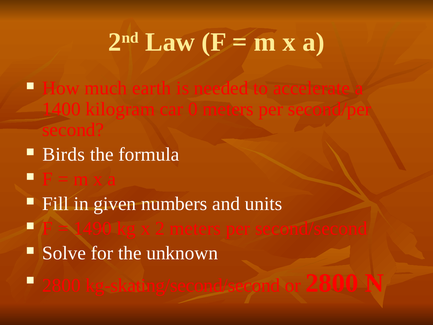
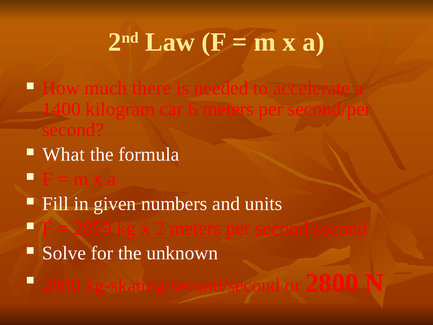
earth: earth -> there (152, 88)
0: 0 -> 6 (193, 109)
Birds: Birds -> What (64, 154)
1490: 1490 -> 2859 (93, 228)
